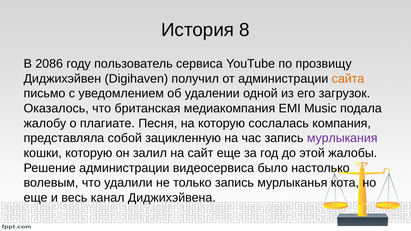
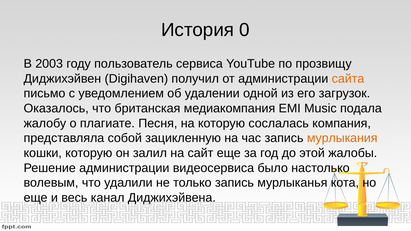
8: 8 -> 0 (245, 30)
2086: 2086 -> 2003 (49, 64)
мурлыкания colour: purple -> orange (342, 138)
